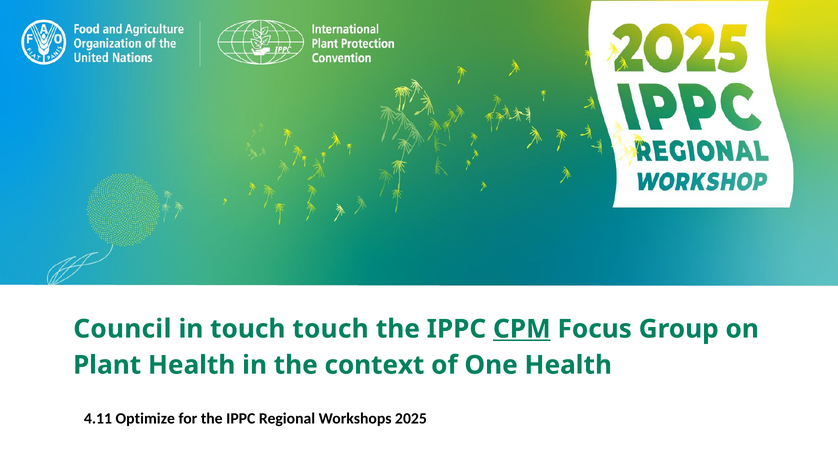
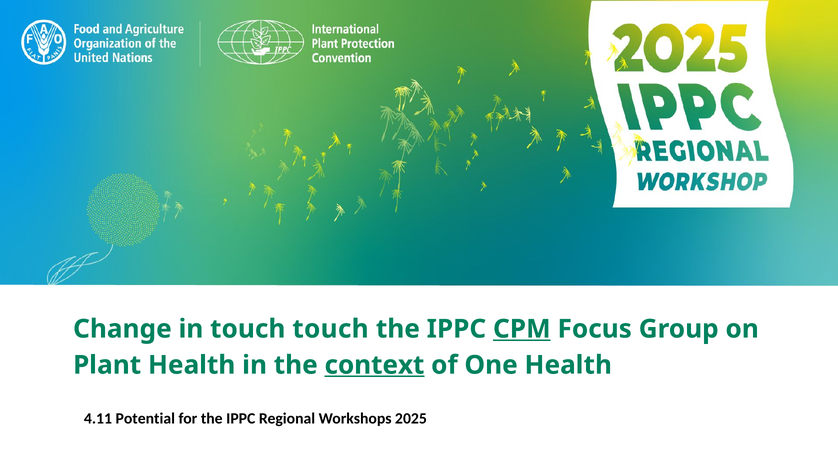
Council: Council -> Change (122, 329)
context underline: none -> present (374, 365)
Optimize: Optimize -> Potential (145, 419)
